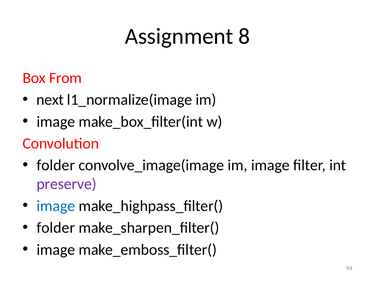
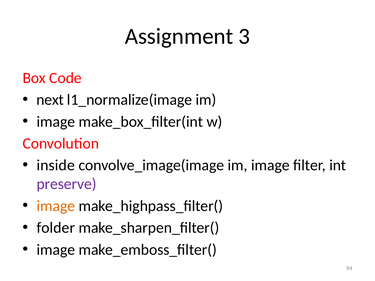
8: 8 -> 3 (244, 36)
From: From -> Code (65, 78)
folder: folder -> inside (56, 165)
image colour: blue -> orange (56, 206)
